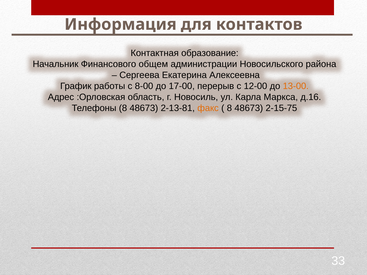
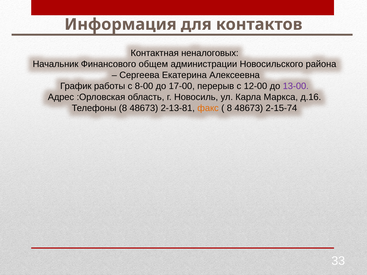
образование: образование -> неналоговых (210, 53)
13-00 colour: orange -> purple (296, 86)
2-15-75: 2-15-75 -> 2-15-74 (281, 108)
